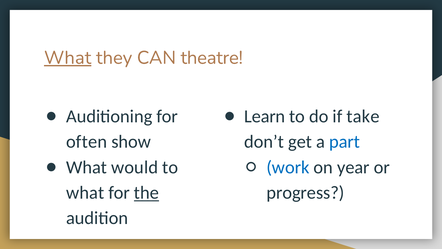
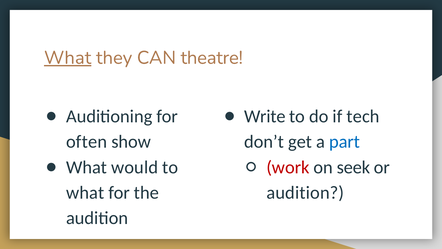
Learn: Learn -> Write (265, 116)
take: take -> tech (363, 116)
work colour: blue -> red (288, 167)
year: year -> seek (353, 167)
the underline: present -> none (146, 193)
progress: progress -> audition (305, 193)
